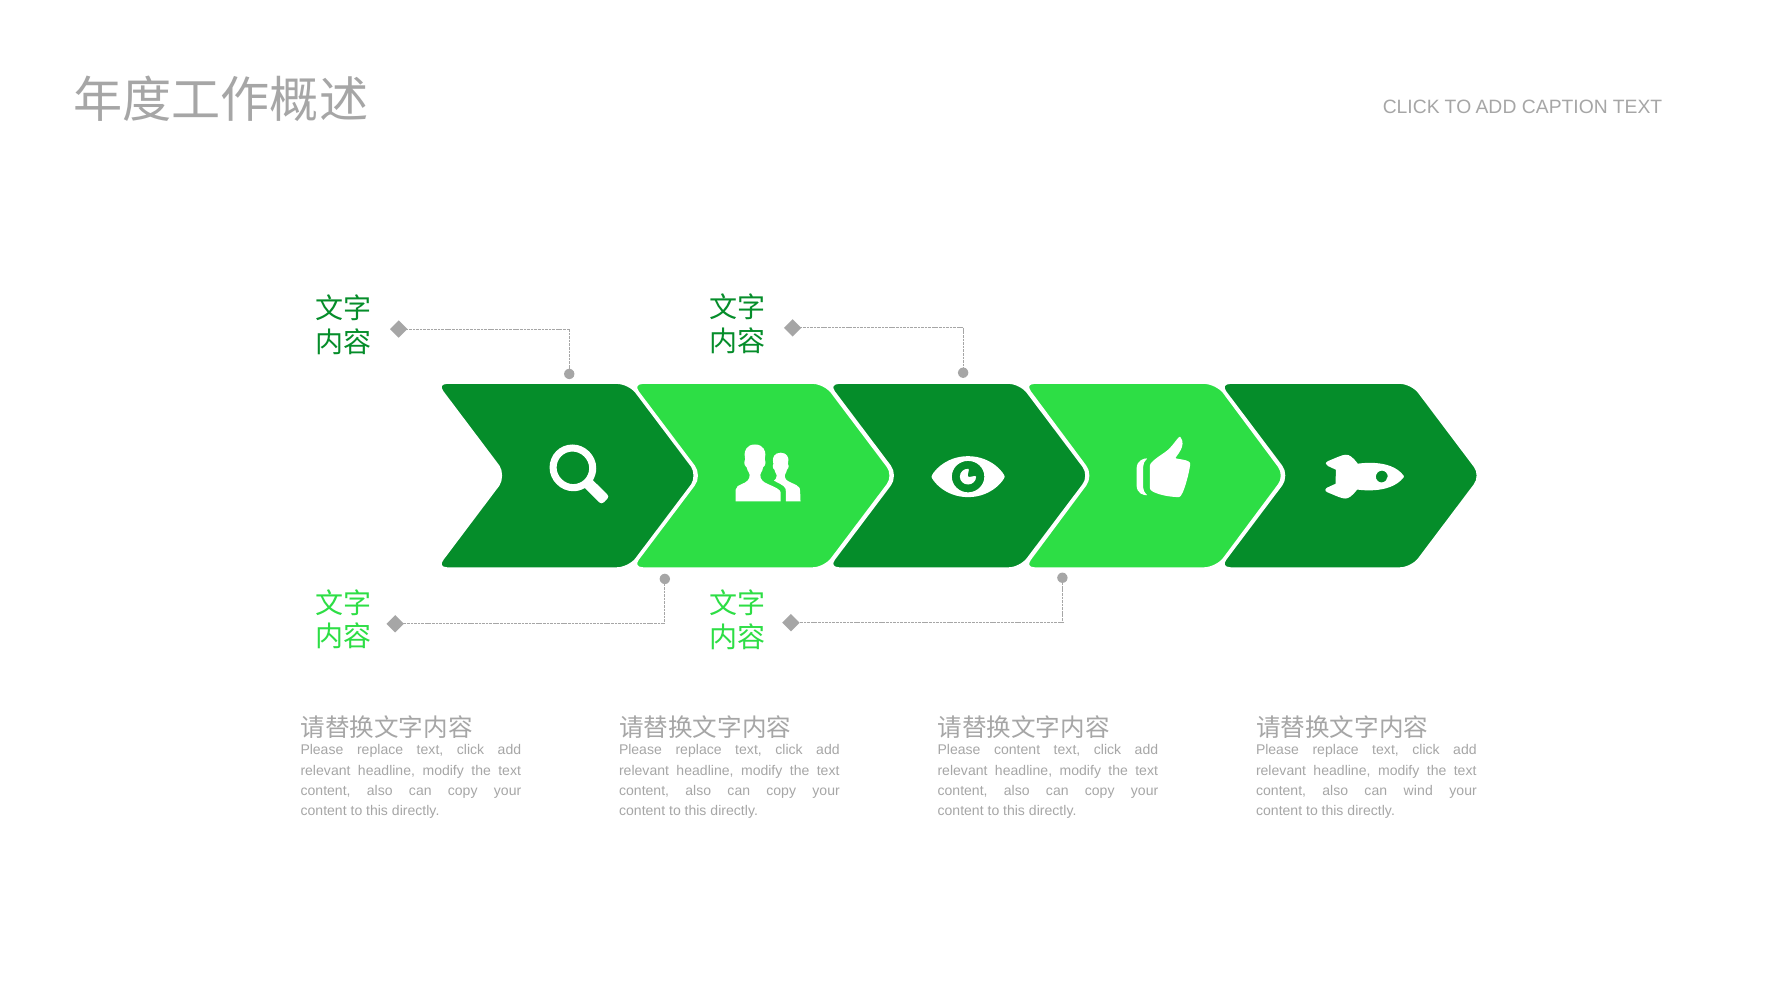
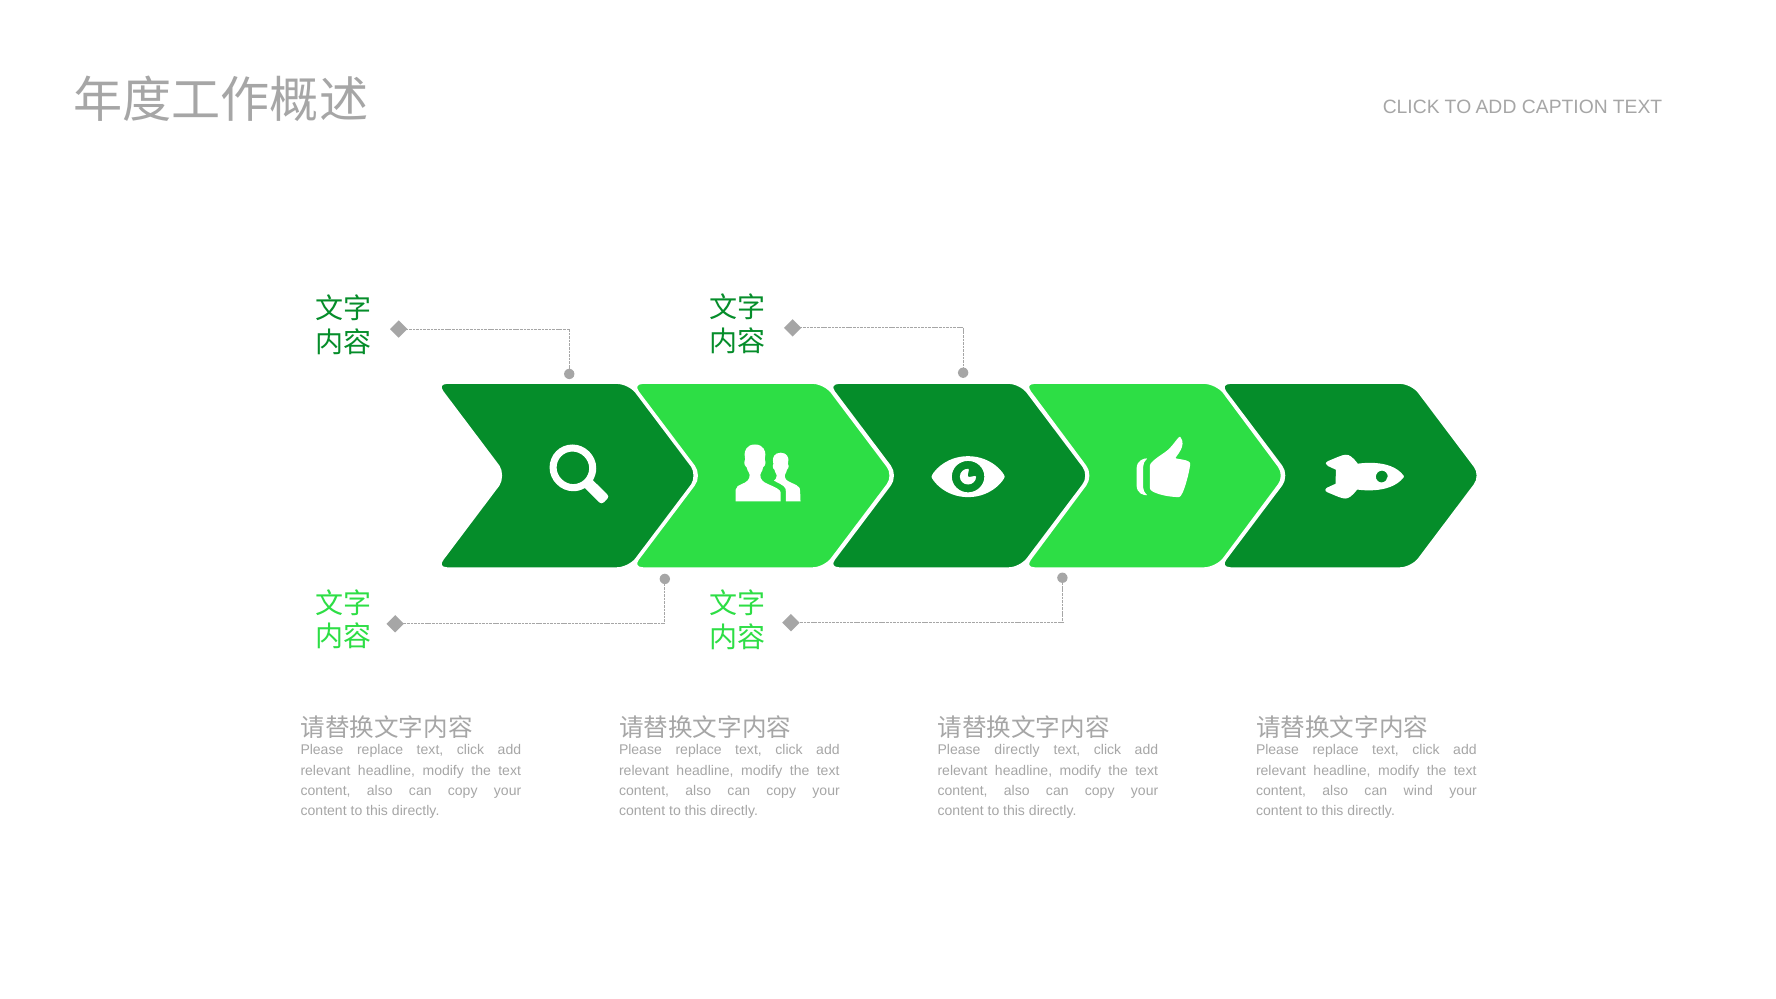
Please content: content -> directly (1017, 750)
